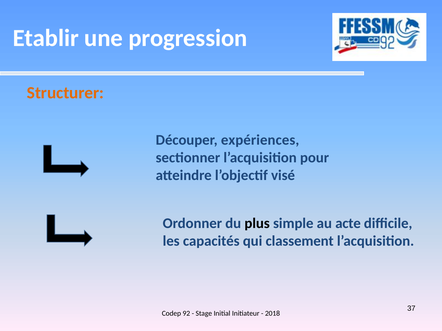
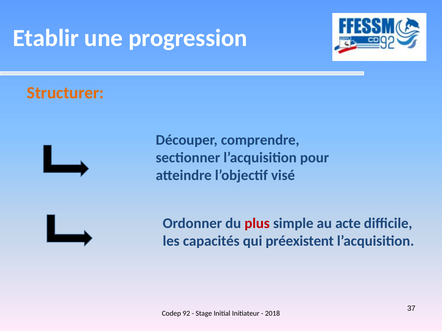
expériences: expériences -> comprendre (260, 140)
plus colour: black -> red (257, 224)
classement: classement -> préexistent (300, 241)
